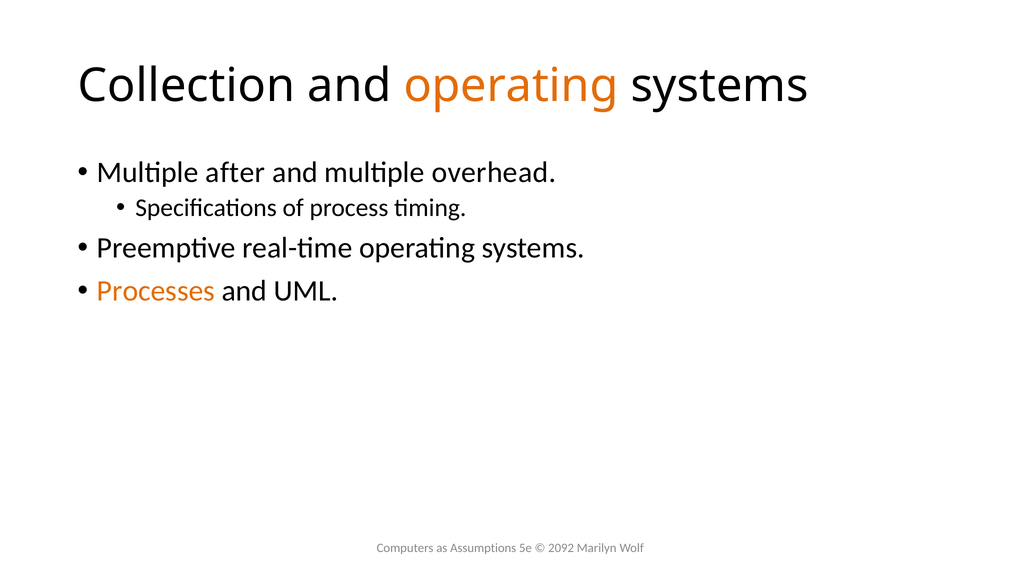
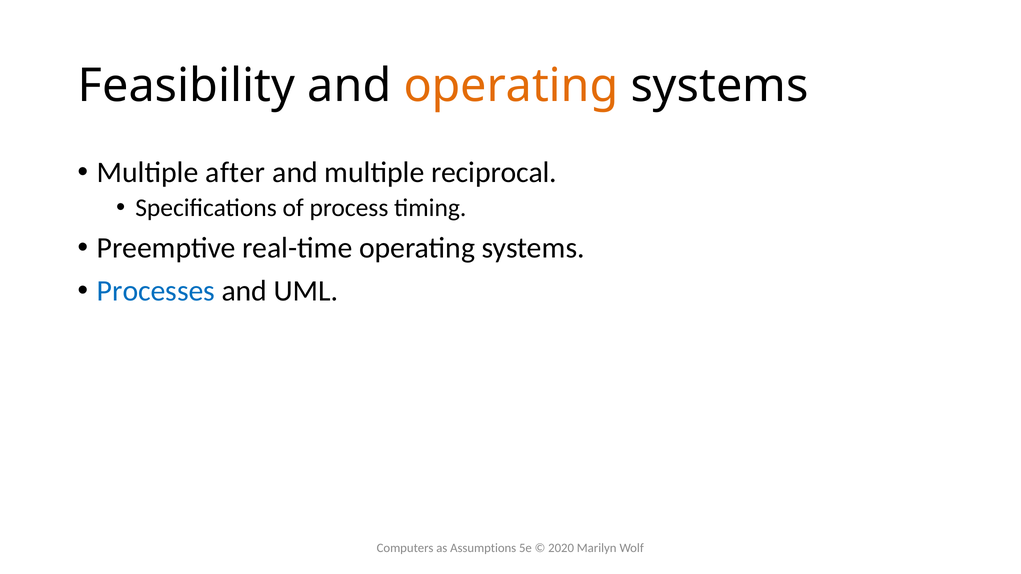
Collection: Collection -> Feasibility (187, 86)
overhead: overhead -> reciprocal (494, 173)
Processes colour: orange -> blue (156, 291)
2092: 2092 -> 2020 (561, 548)
